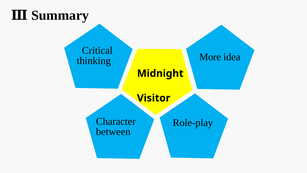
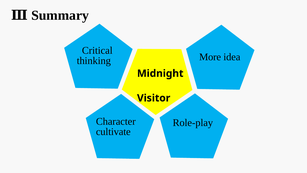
between: between -> cultivate (113, 131)
